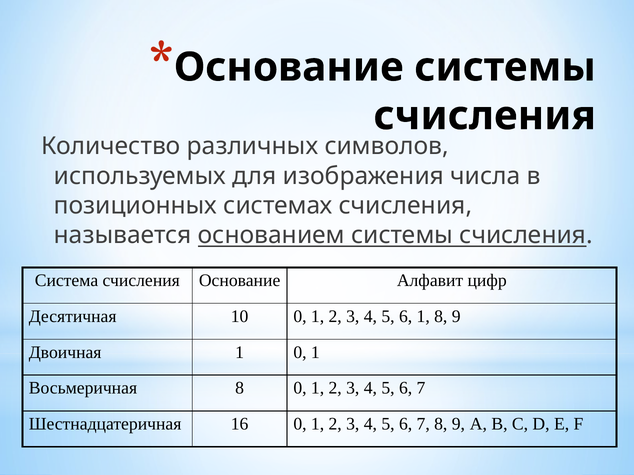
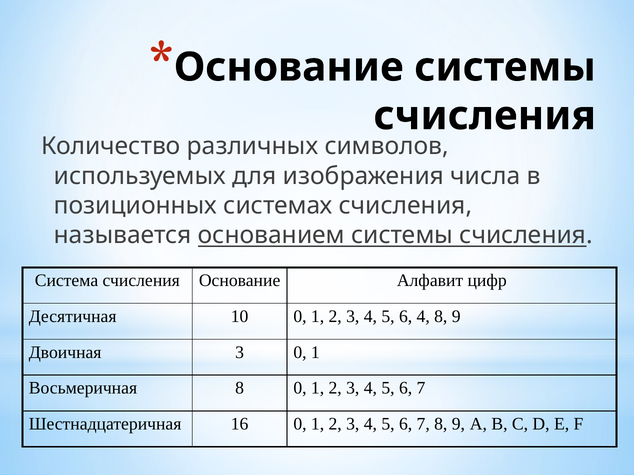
6 1: 1 -> 4 (423, 317)
Двоичная 1: 1 -> 3 (240, 353)
